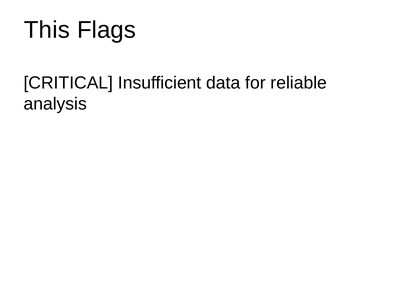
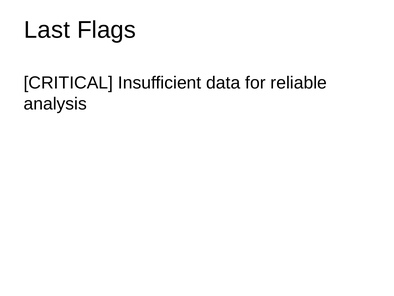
This: This -> Last (47, 30)
